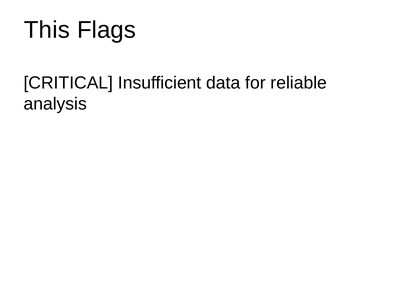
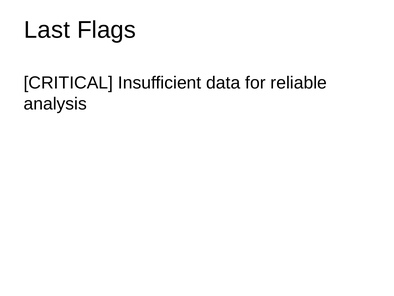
This: This -> Last (47, 30)
